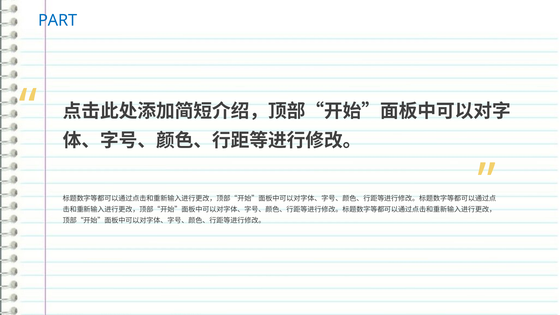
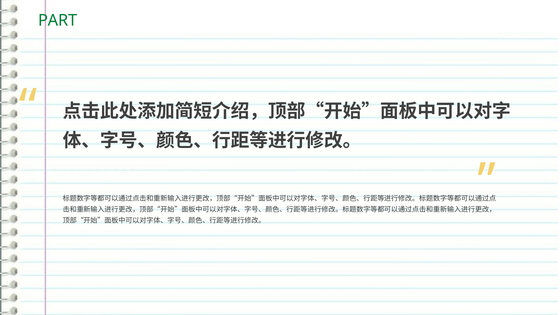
PART colour: blue -> green (58, 20)
